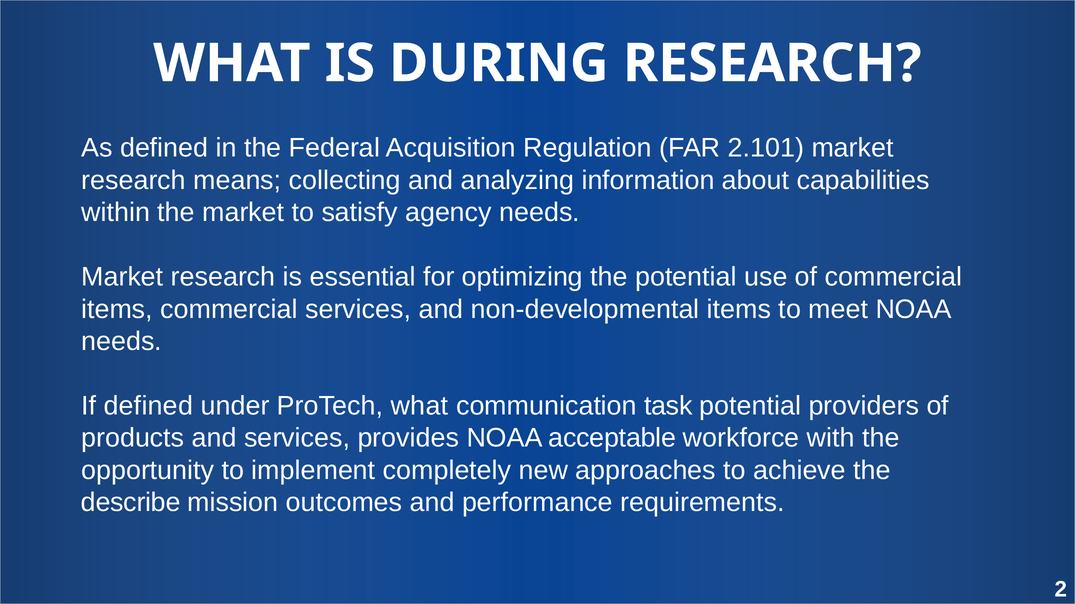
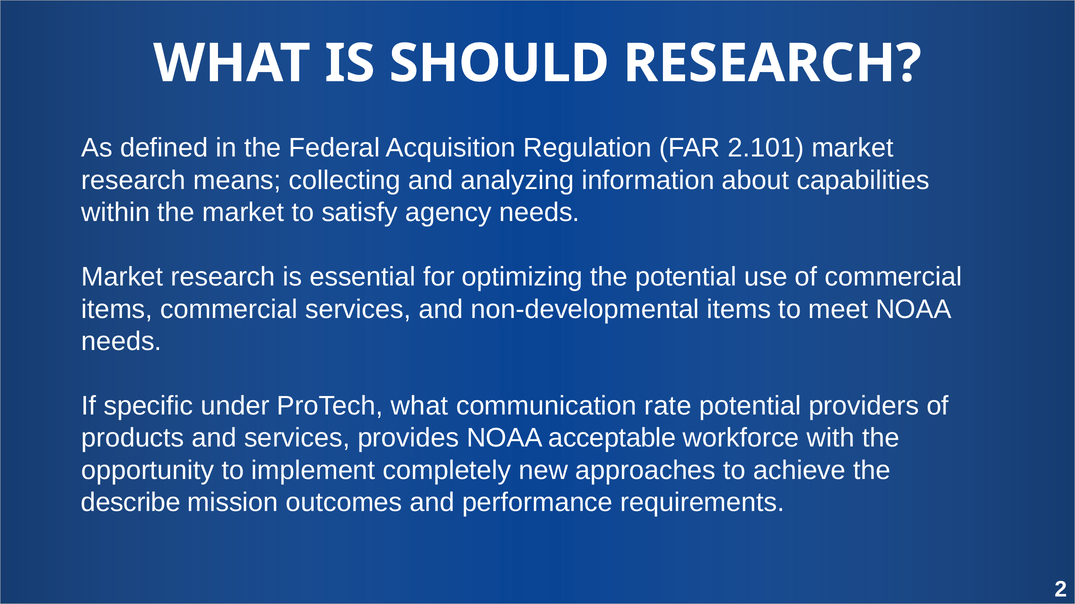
DURING: DURING -> SHOULD (499, 63)
If defined: defined -> specific (148, 406)
task: task -> rate (668, 406)
